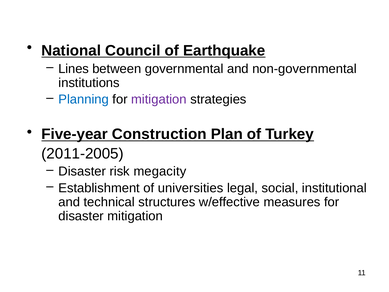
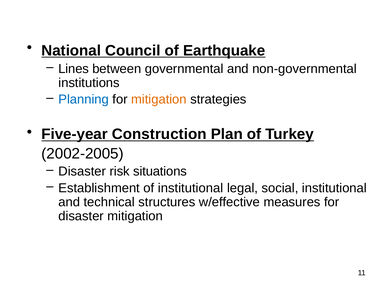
mitigation colour: purple -> orange (159, 99)
2011-2005: 2011-2005 -> 2002-2005 (83, 154)
megacity: megacity -> situations (160, 171)
of universities: universities -> institutional (191, 188)
